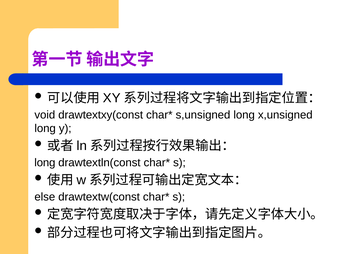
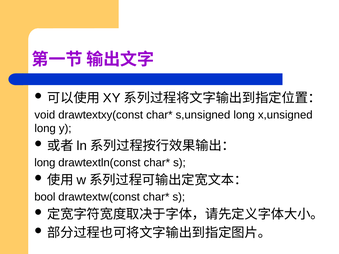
else: else -> bool (45, 197)
